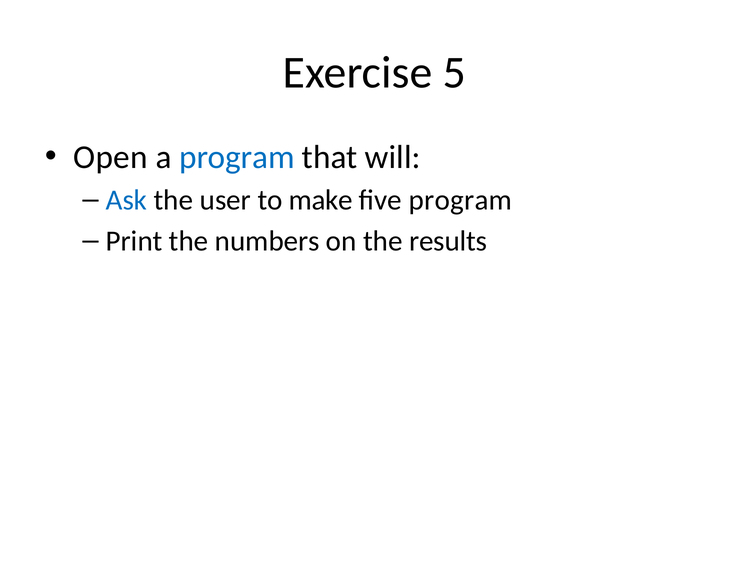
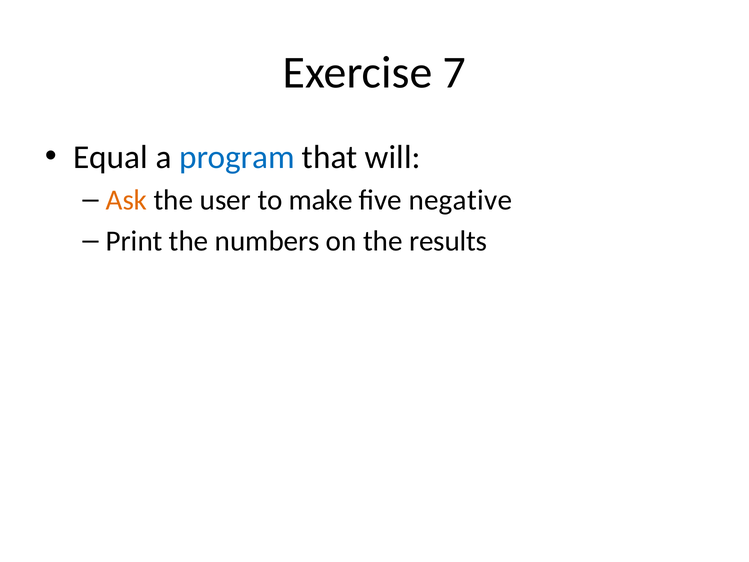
5: 5 -> 7 (454, 73)
Open: Open -> Equal (111, 157)
Ask colour: blue -> orange (126, 200)
five program: program -> negative (460, 200)
